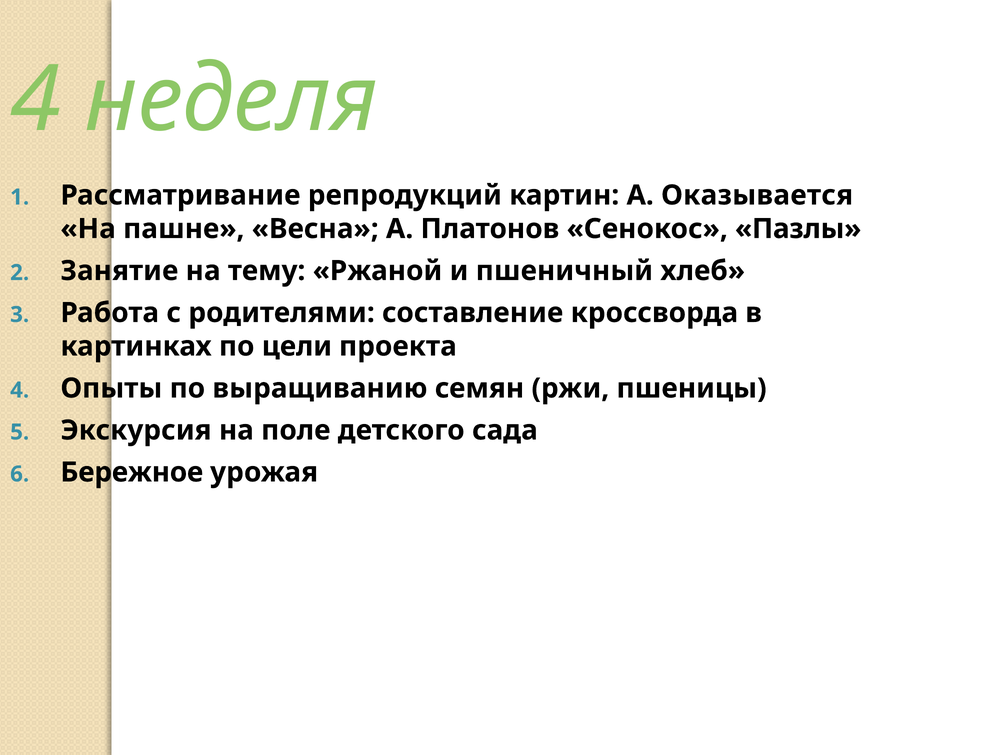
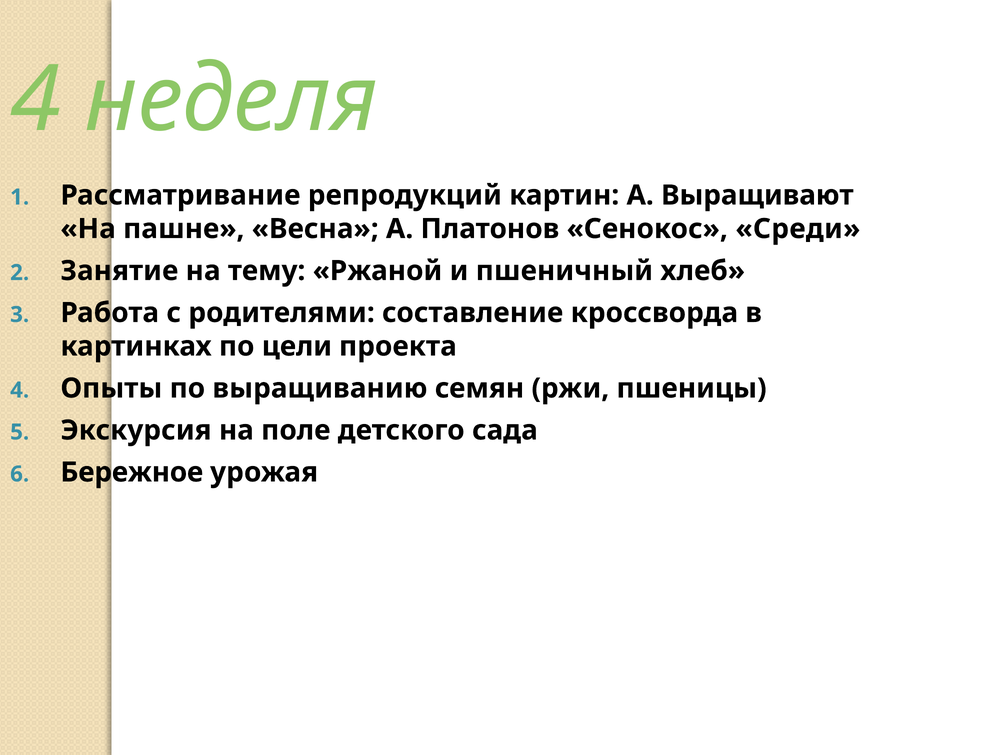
Оказывается: Оказывается -> Выращивают (757, 195)
Пазлы: Пазлы -> Среди (798, 229)
